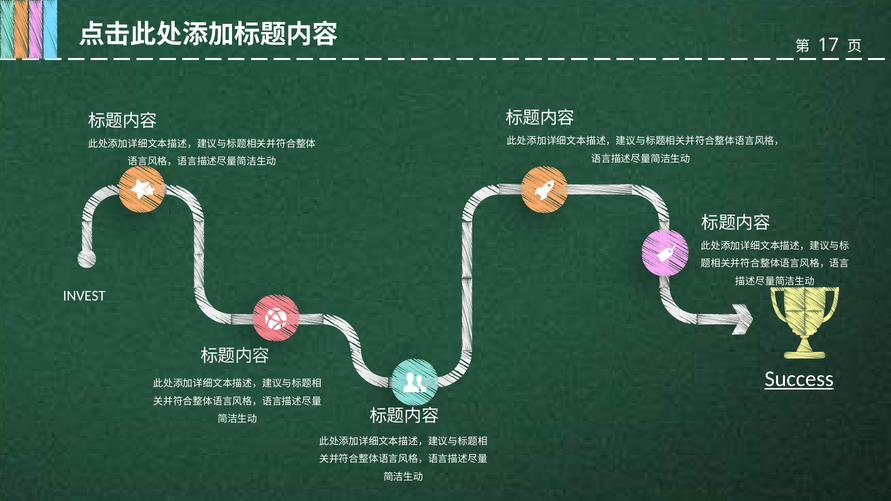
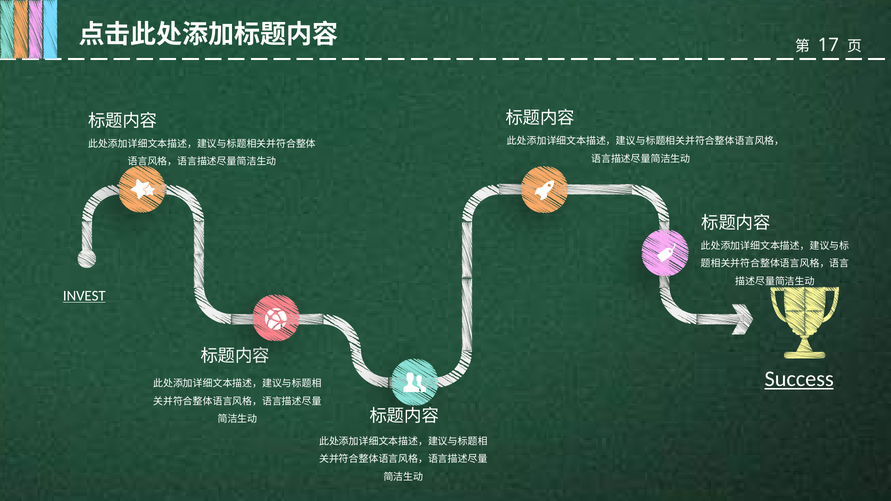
INVEST underline: none -> present (84, 296)
